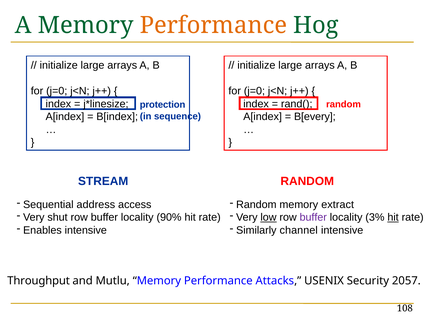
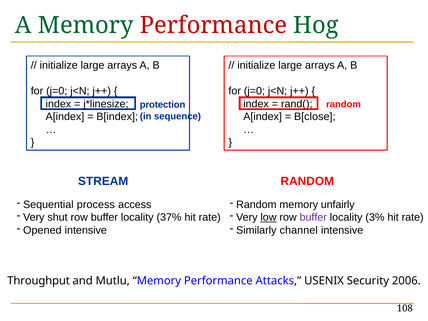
Performance colour: orange -> red (213, 25)
B[every: B[every -> B[close (315, 117)
address: address -> process (96, 205)
extract: extract -> unfairly (338, 205)
90%: 90% -> 37% (169, 217)
hit underline: present -> none (393, 217)
Enables: Enables -> Opened (42, 230)
2057: 2057 -> 2006 (406, 281)
